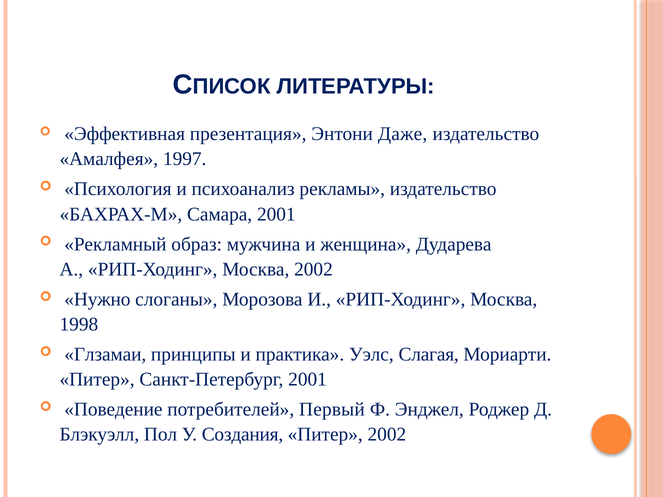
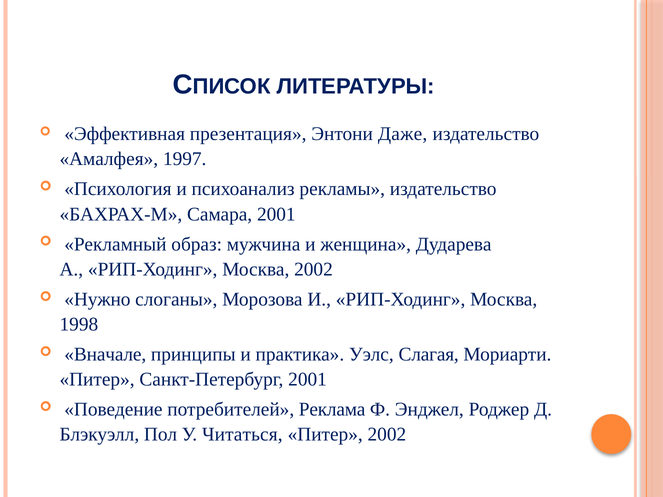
Глзамаи: Глзамаи -> Вначале (105, 354)
Первый: Первый -> Реклама (332, 409)
Создания: Создания -> Читаться (242, 435)
